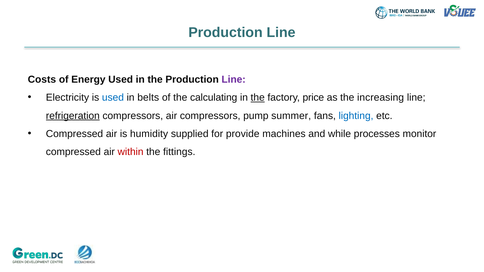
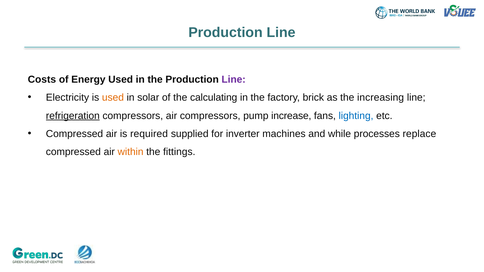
used colour: blue -> orange (113, 98)
belts: belts -> solar (148, 98)
the underline: present -> none (258, 98)
price: price -> brick (313, 98)
summer: summer -> increase (291, 116)
humidity: humidity -> required (149, 134)
provide: provide -> inverter (243, 134)
monitor: monitor -> replace (419, 134)
within colour: red -> orange (131, 152)
